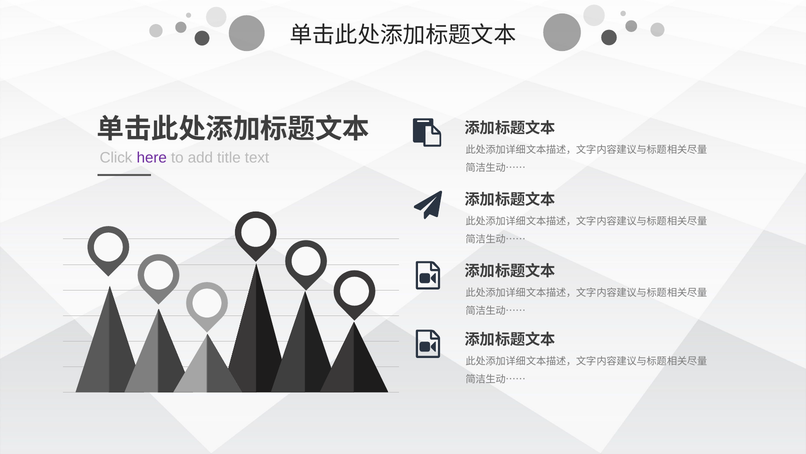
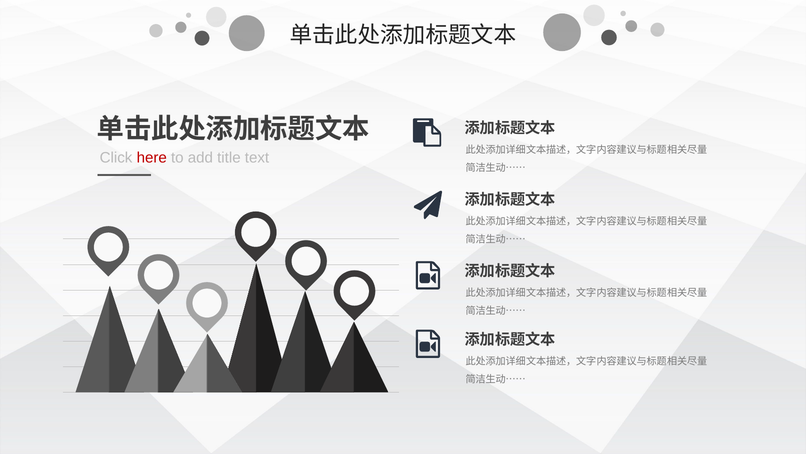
here colour: purple -> red (152, 158)
